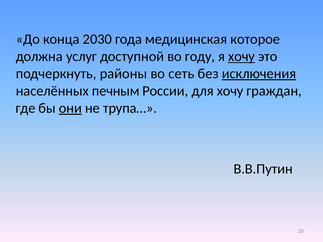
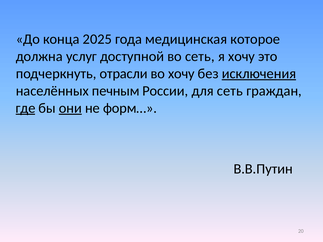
2030: 2030 -> 2025 (97, 39)
во году: году -> сеть (200, 56)
хочу underline: present -> none (242, 56)
районы: районы -> отрасли (124, 74)
во сеть: сеть -> хочу (181, 74)
для хочу: хочу -> сеть (230, 91)
где underline: none -> present (26, 108)
трупа…: трупа… -> форм… (130, 108)
